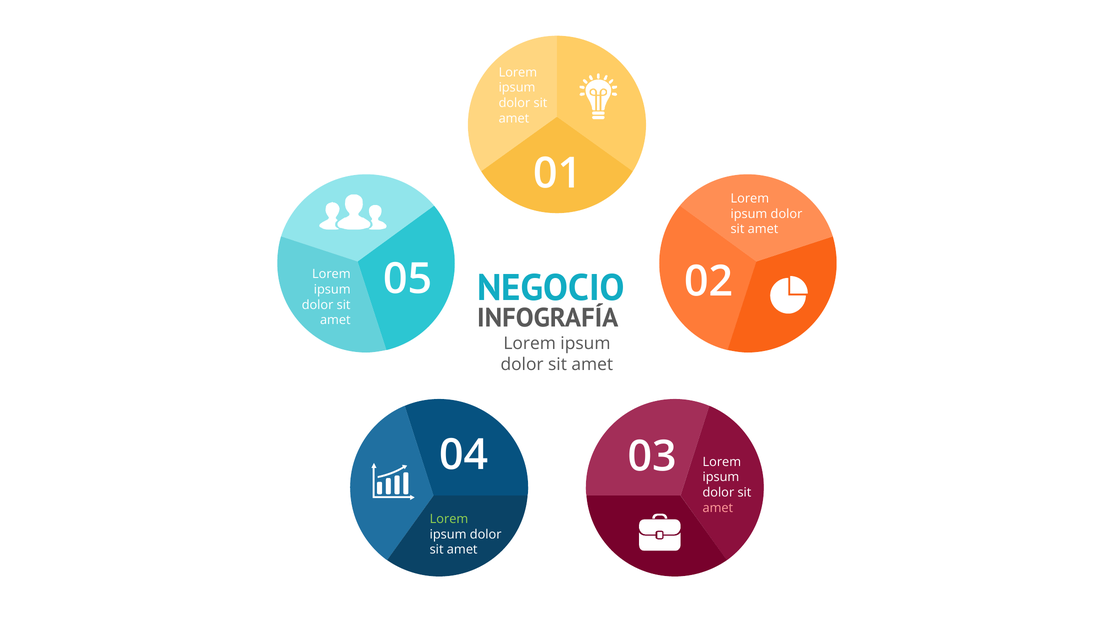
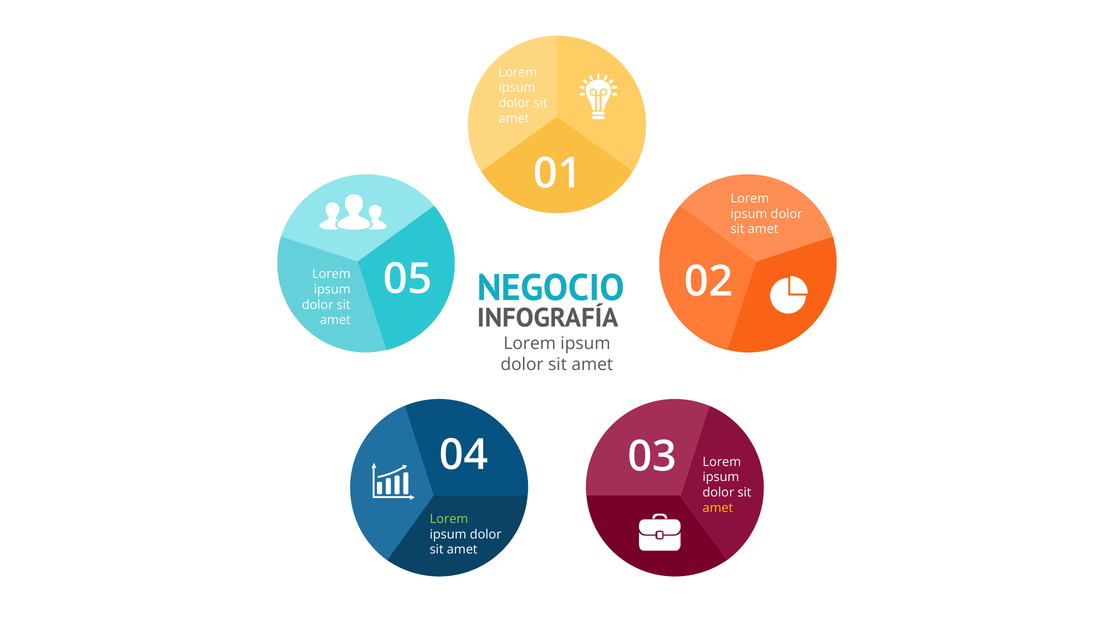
amet colour: pink -> yellow (718, 508)
